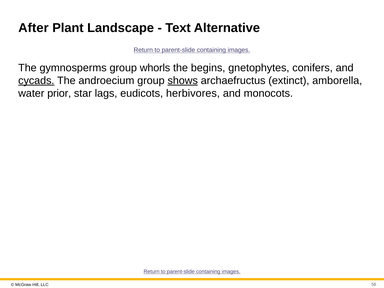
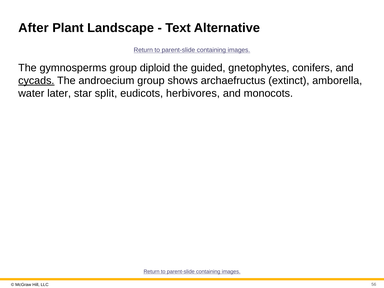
whorls: whorls -> diploid (155, 68)
begins: begins -> guided (208, 68)
shows underline: present -> none (183, 81)
prior: prior -> later (59, 93)
lags: lags -> split (106, 93)
